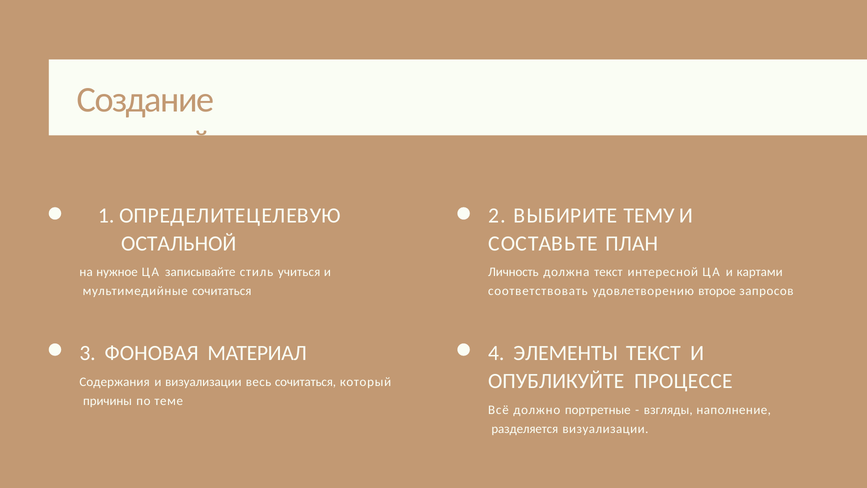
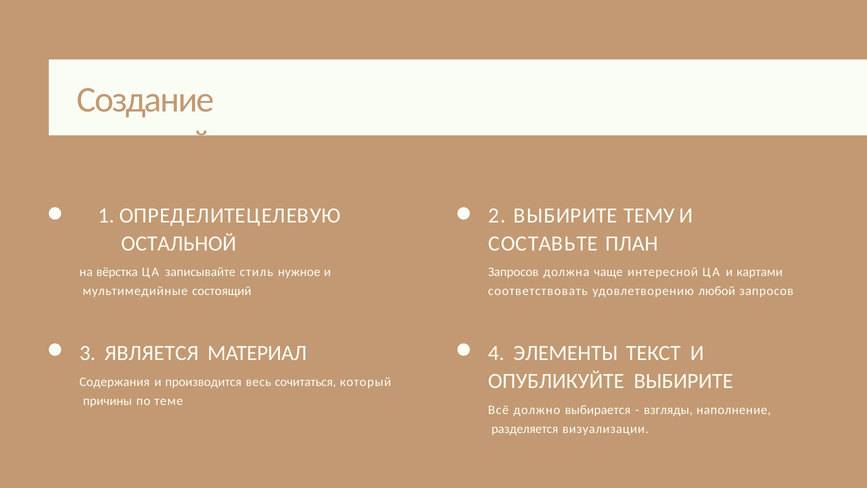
нужное: нужное -> вёрстка (117, 272)
учиться: учиться -> нужное (299, 272)
Личность: Личность -> Запросов (513, 272)
должна текст: текст -> чаще (608, 272)
мультимедийные сочитаться: сочитаться -> состоящий (222, 291)
второе: второе -> любой (717, 291)
ФОНОВАЯ: ФОНОВАЯ -> ЯВЛЯЕТСЯ (152, 353)
ОПУБЛИКУЙТЕ ПРОЦЕССЕ: ПРОЦЕССЕ -> ВЫБИРИТЕ (683, 381)
и визуализации: визуализации -> производится (203, 382)
портретные: портретные -> выбирается (598, 410)
